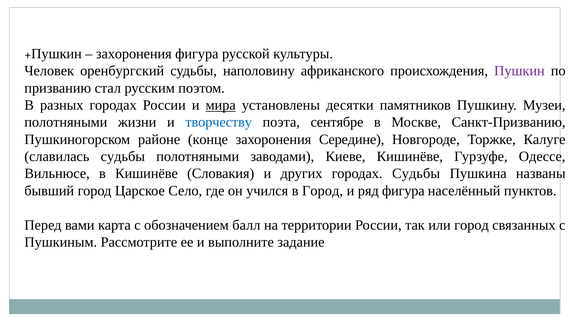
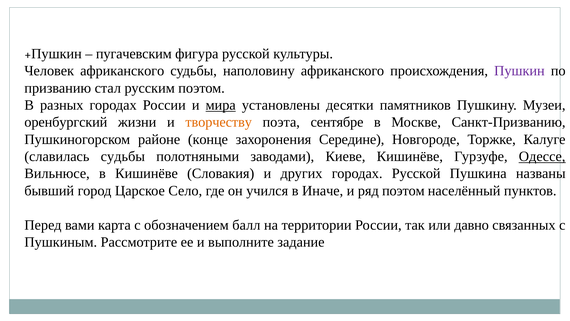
захоронения: захоронения -> пугачевским (134, 54)
Человек оренбургский: оренбургский -> африканского (122, 71)
полотняными: полотняными -> оренбургский (66, 122)
творчеству colour: blue -> orange (219, 122)
Одессе underline: none -> present (542, 156)
городах Судьбы: Судьбы -> Русской (416, 173)
в Город: Город -> Иначе (323, 191)
ряд фигура: фигура -> поэтом (403, 191)
или город: город -> давно (472, 225)
